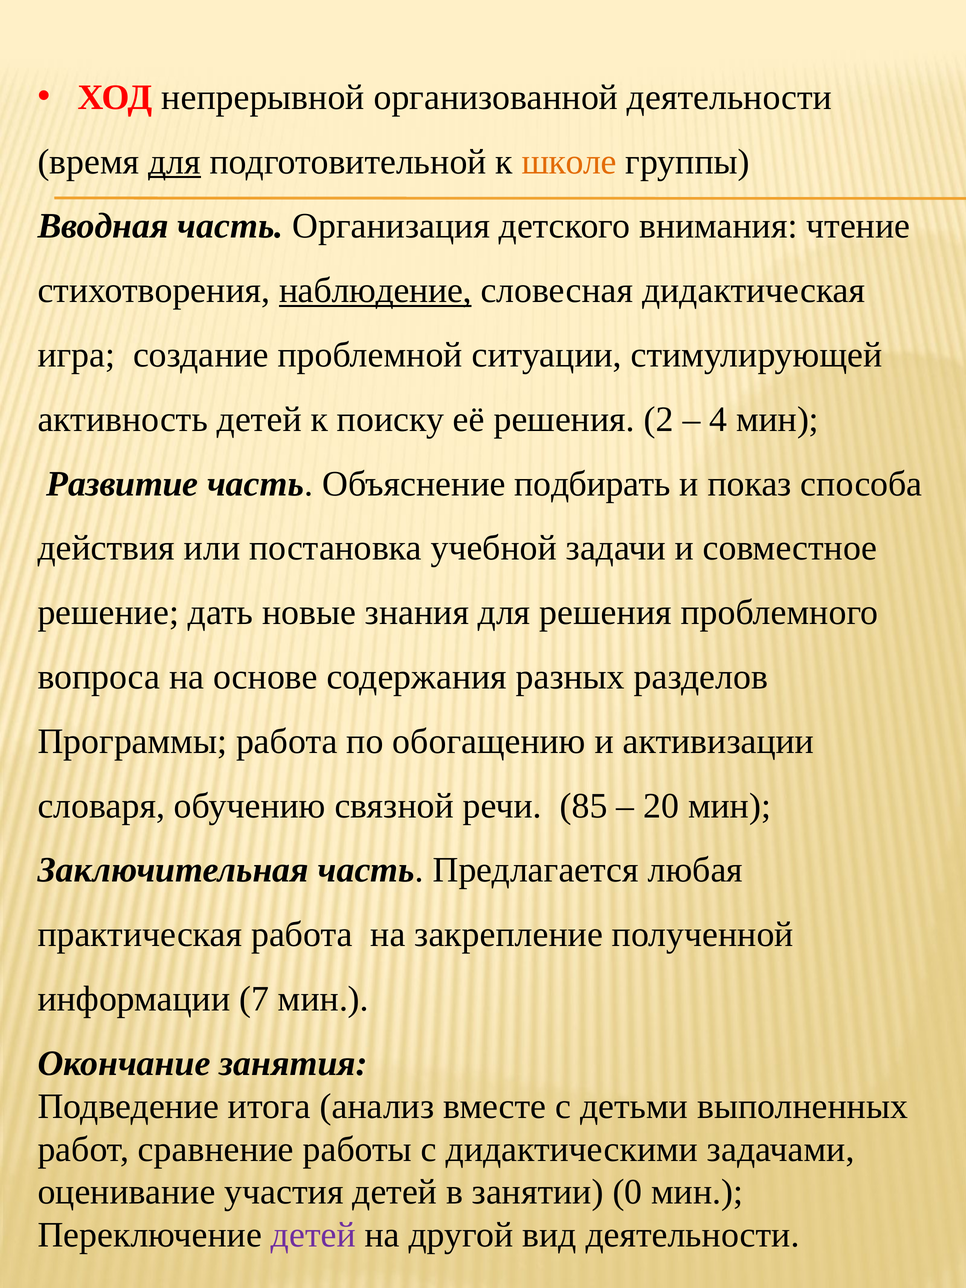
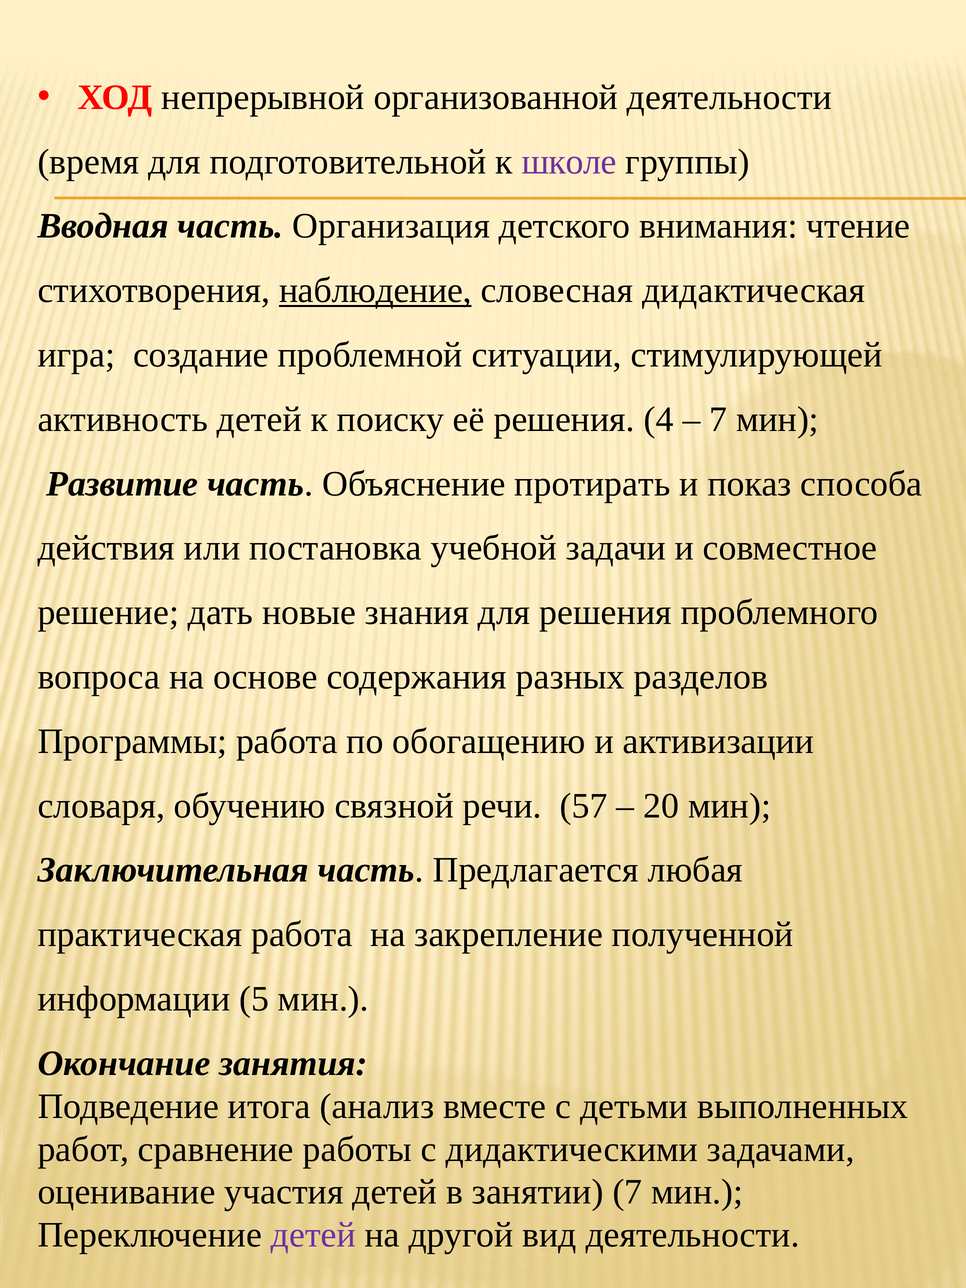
для underline: present -> none (175, 162)
школе colour: orange -> purple (569, 162)
2: 2 -> 4 (659, 419)
4: 4 -> 7 (718, 419)
подбирать: подбирать -> протирать (592, 484)
85: 85 -> 57 (584, 806)
7: 7 -> 5 (254, 999)
занятии 0: 0 -> 7 (627, 1192)
